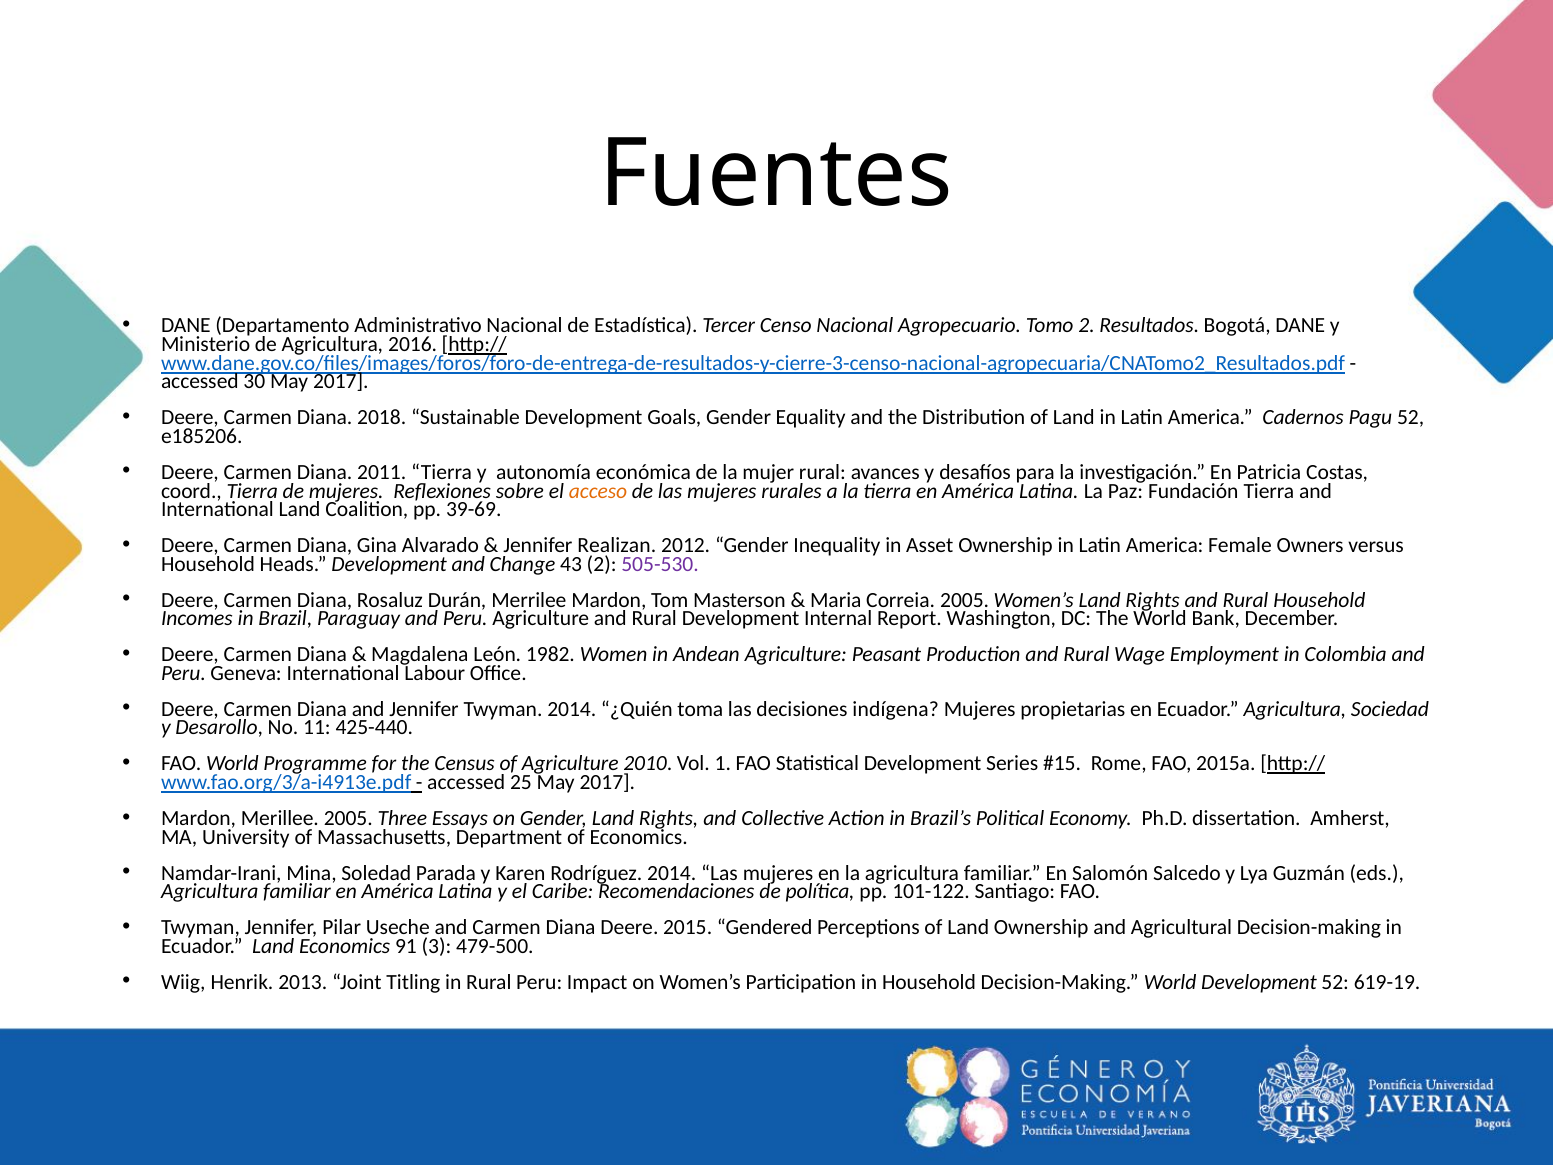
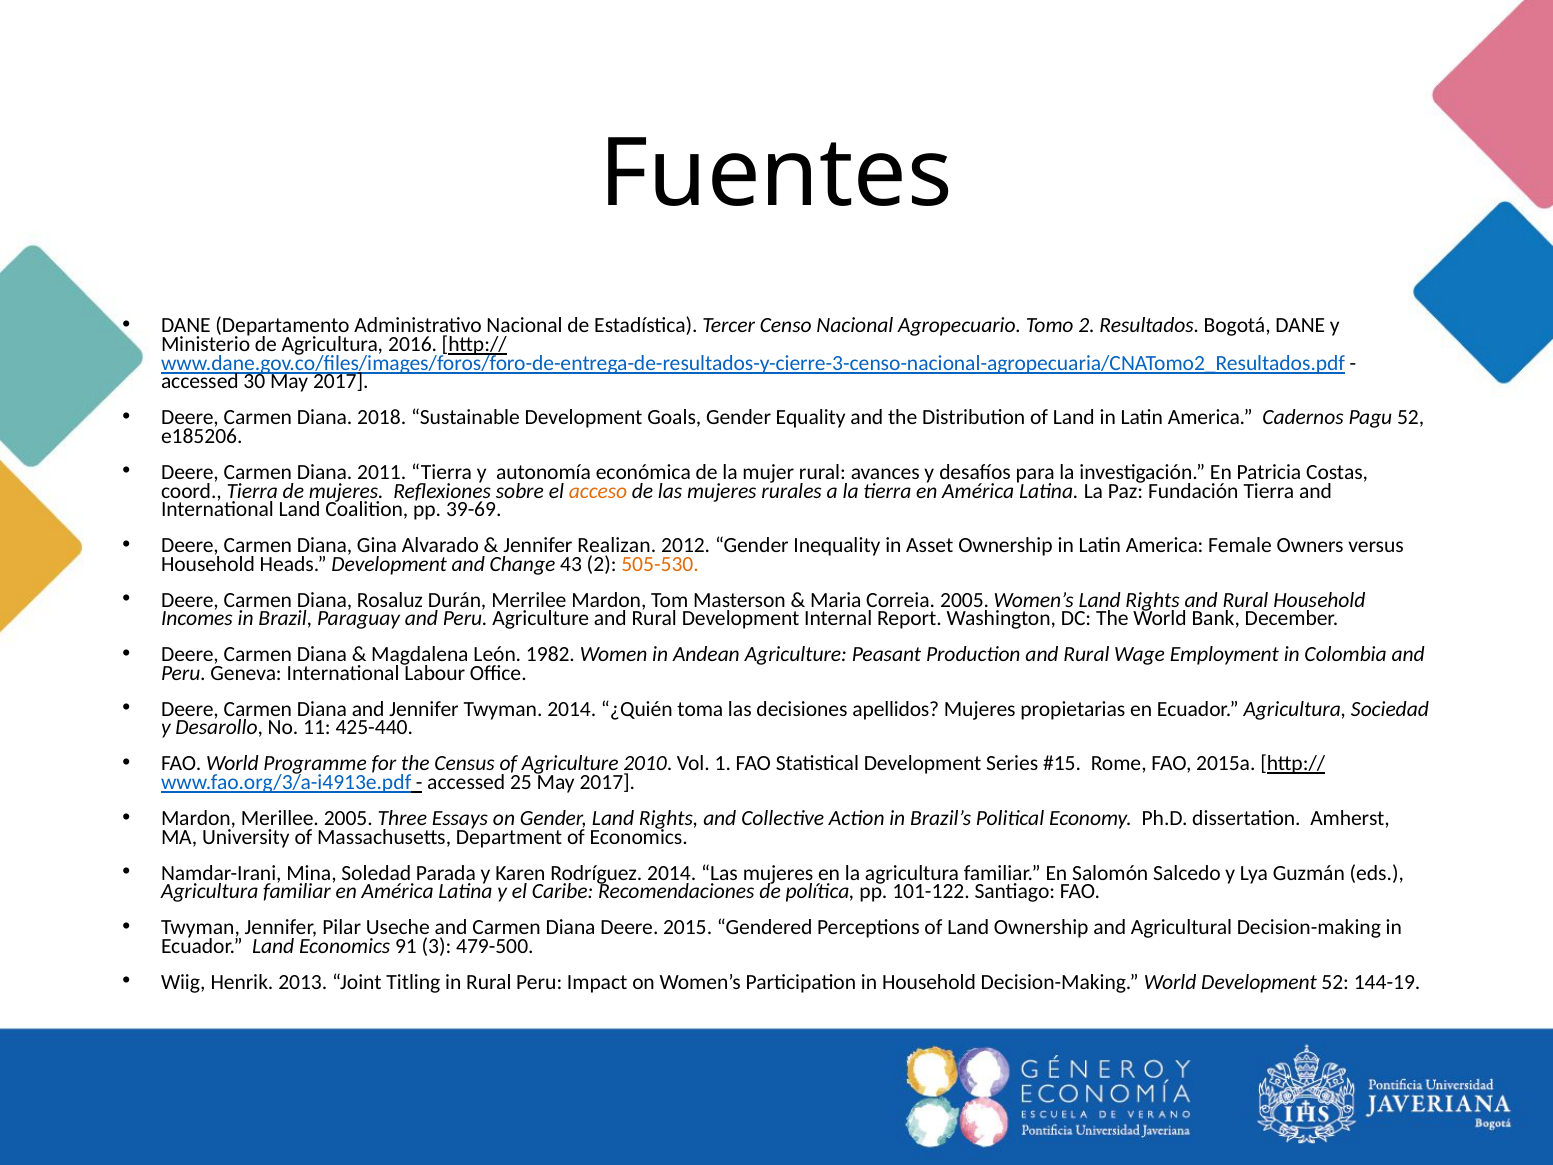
505-530 colour: purple -> orange (660, 564)
indígena: indígena -> apellidos (896, 709)
619-19: 619-19 -> 144-19 (1387, 982)
